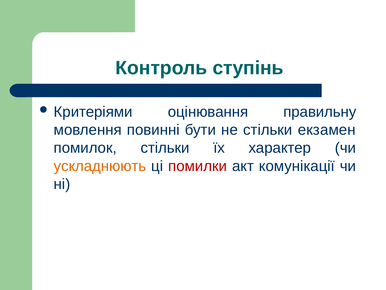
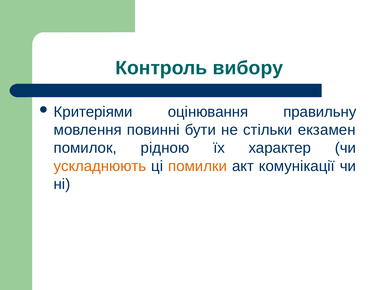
ступінь: ступінь -> вибору (248, 68)
помилок стільки: стільки -> рідною (165, 148)
помилки colour: red -> orange (198, 166)
